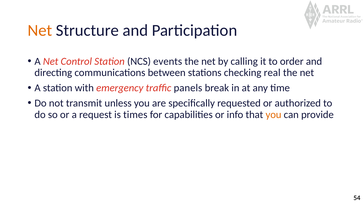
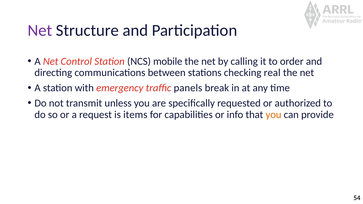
Net colour: orange -> purple (40, 30)
events: events -> mobile (168, 61)
times: times -> items (135, 115)
